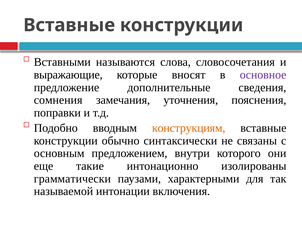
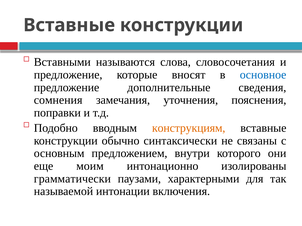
выражающие: выражающие -> предложение (68, 75)
основное colour: purple -> blue (263, 75)
такие: такие -> моим (90, 166)
